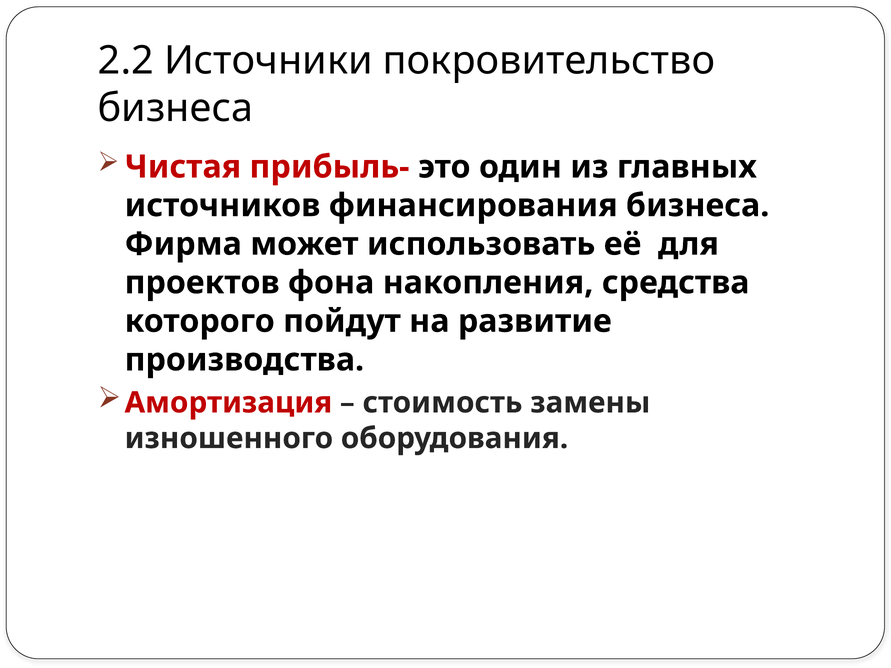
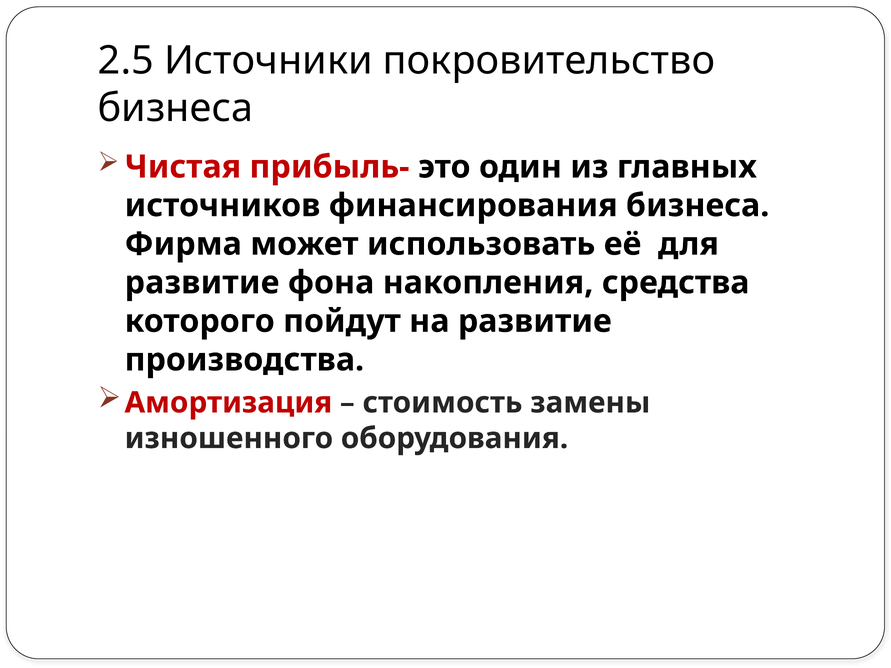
2.2: 2.2 -> 2.5 (126, 61)
проектов: проектов -> развитие (202, 283)
